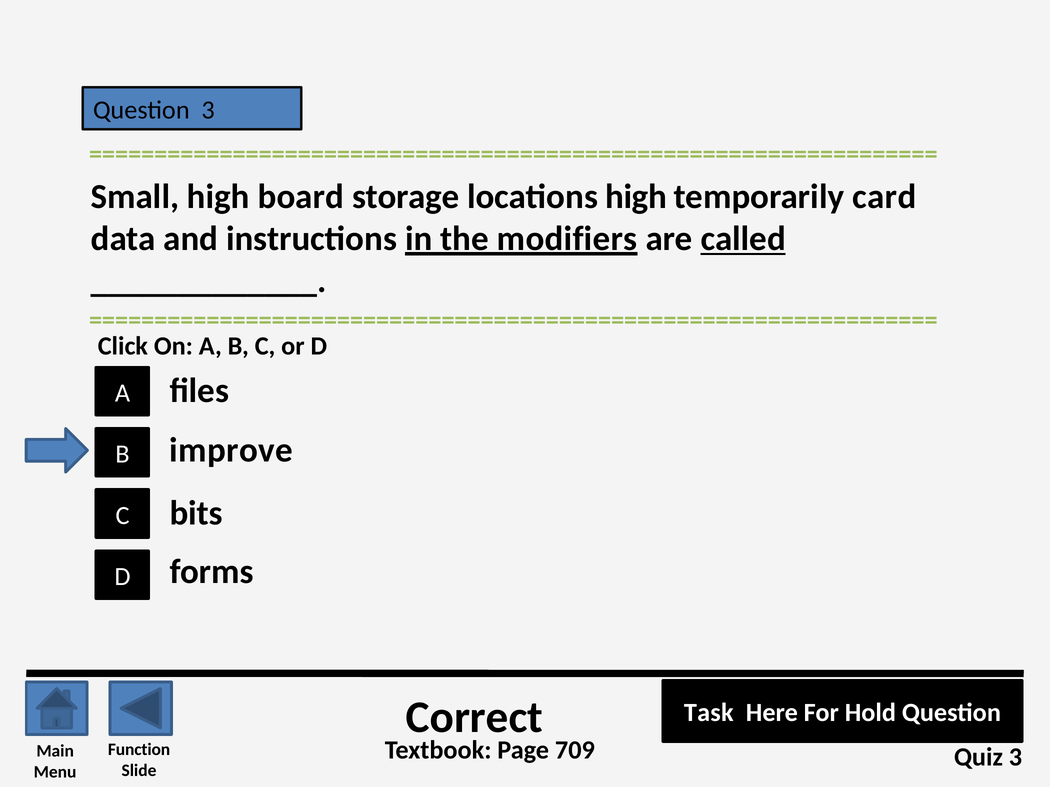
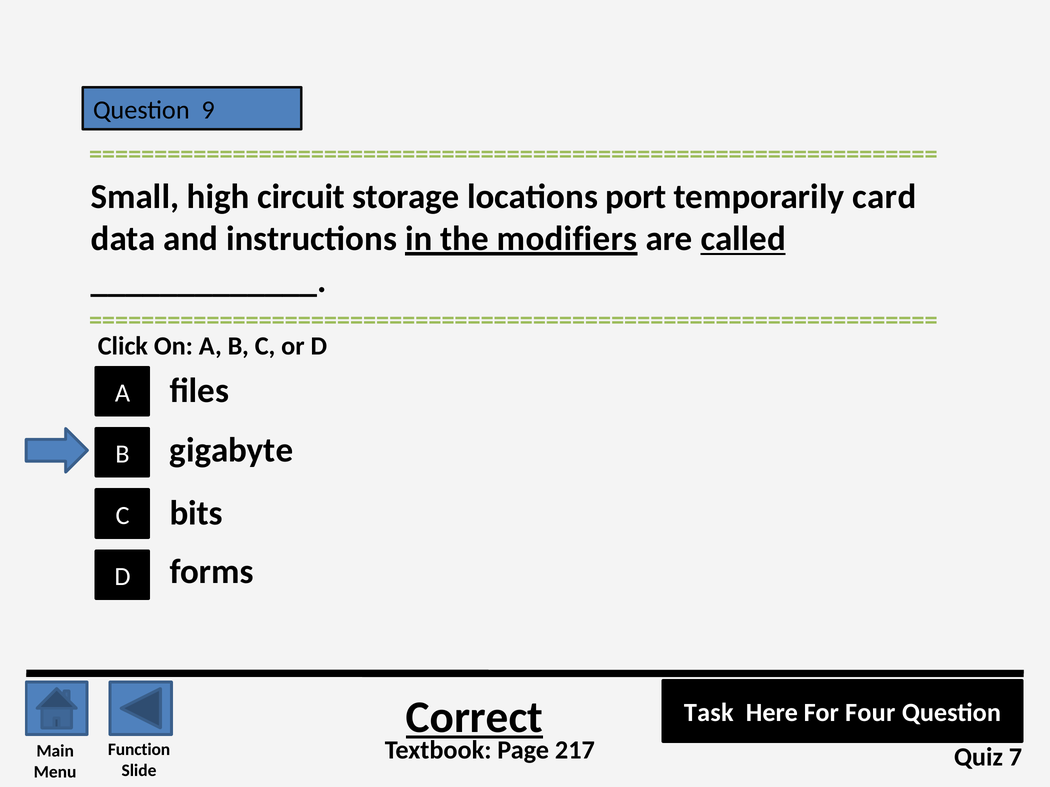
Question 3: 3 -> 9 (208, 110)
board: board -> circuit (301, 197)
locations high: high -> port (636, 197)
improve: improve -> gigabyte (231, 450)
Correct underline: none -> present (475, 718)
Hold: Hold -> Four (870, 713)
709: 709 -> 217 (575, 751)
Quiz 3: 3 -> 7 (1015, 758)
